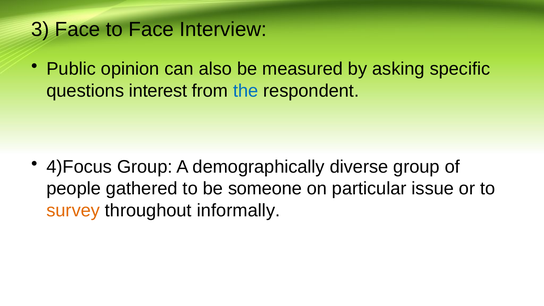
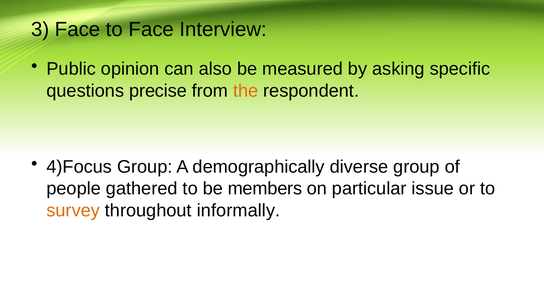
interest: interest -> precise (158, 91)
the colour: blue -> orange (246, 91)
someone: someone -> members (265, 189)
